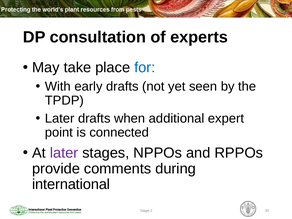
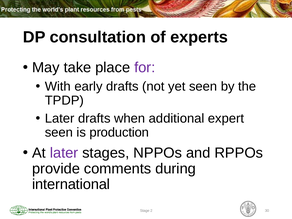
for colour: blue -> purple (145, 68)
point: point -> seen (59, 132)
connected: connected -> production (119, 132)
